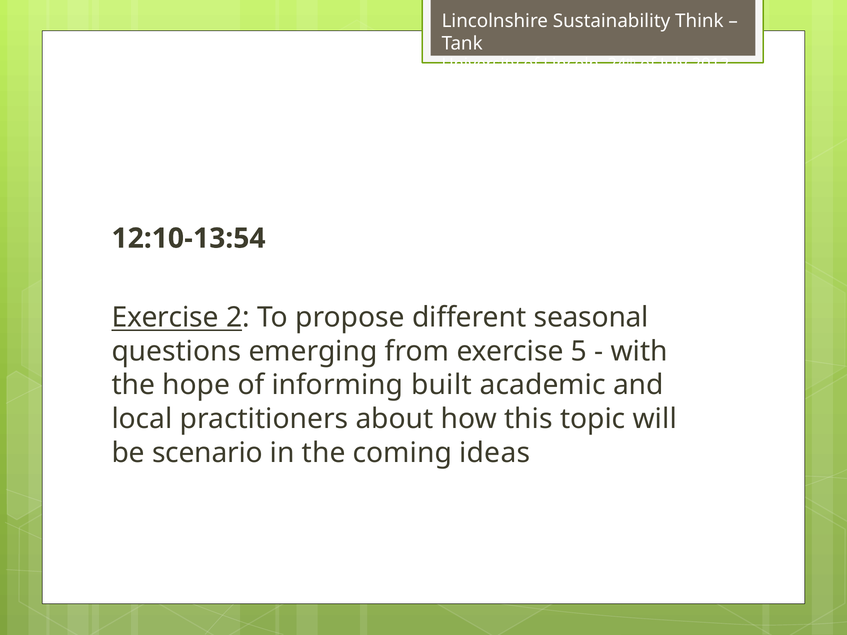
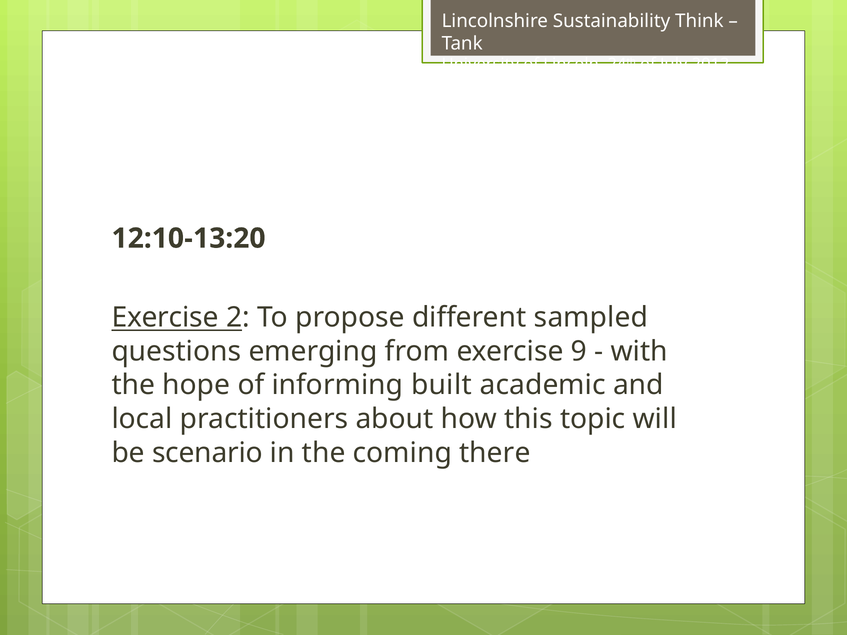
12:10-13:54: 12:10-13:54 -> 12:10-13:20 (189, 238)
seasonal: seasonal -> sampled (591, 317)
5: 5 -> 9 (579, 351)
ideas: ideas -> there (495, 453)
